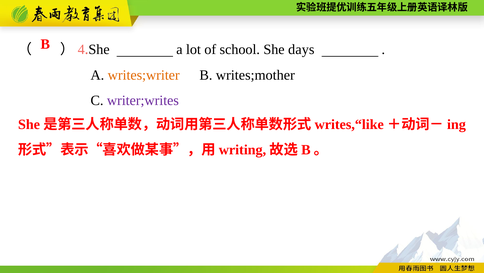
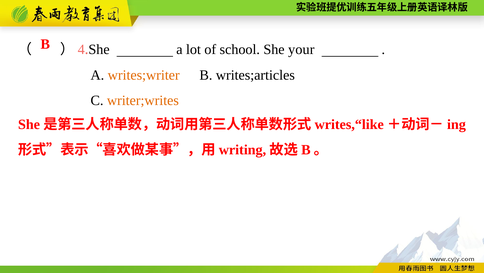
days: days -> your (301, 49)
writes;mother: writes;mother -> writes;articles (255, 75)
writer;writes colour: purple -> orange (143, 100)
